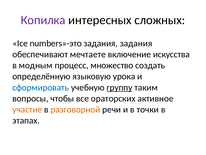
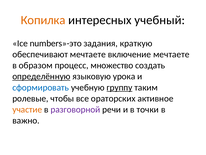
Копилка colour: purple -> orange (43, 20)
сложных: сложных -> учебный (160, 20)
задания задания: задания -> краткую (136, 43)
включение искусства: искусства -> мечтаете (171, 54)
модным: модным -> образом (36, 65)
определённую underline: none -> present (41, 76)
вопросы: вопросы -> ролевые (30, 98)
разговорной colour: orange -> purple (75, 109)
этапах: этапах -> важно (26, 120)
